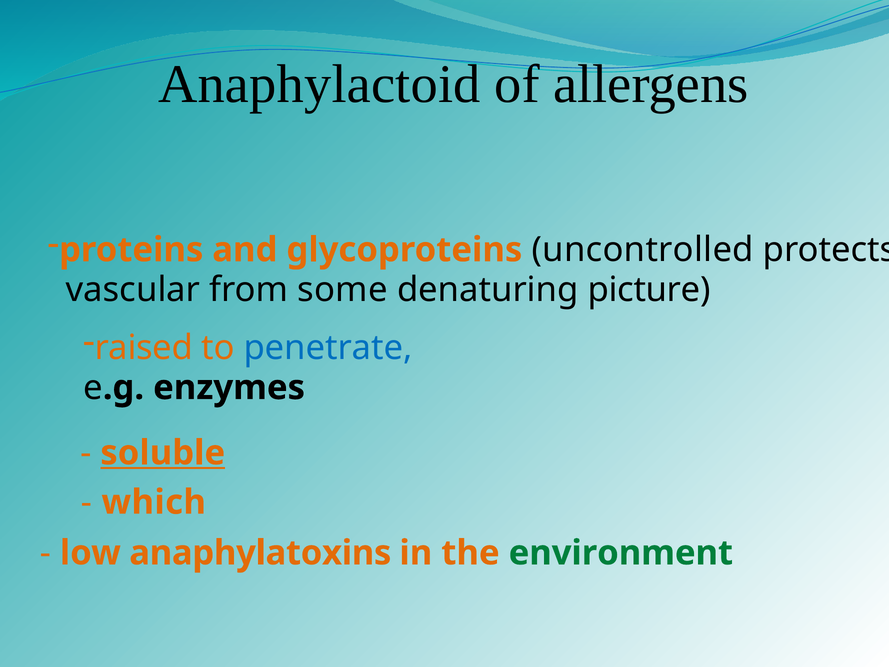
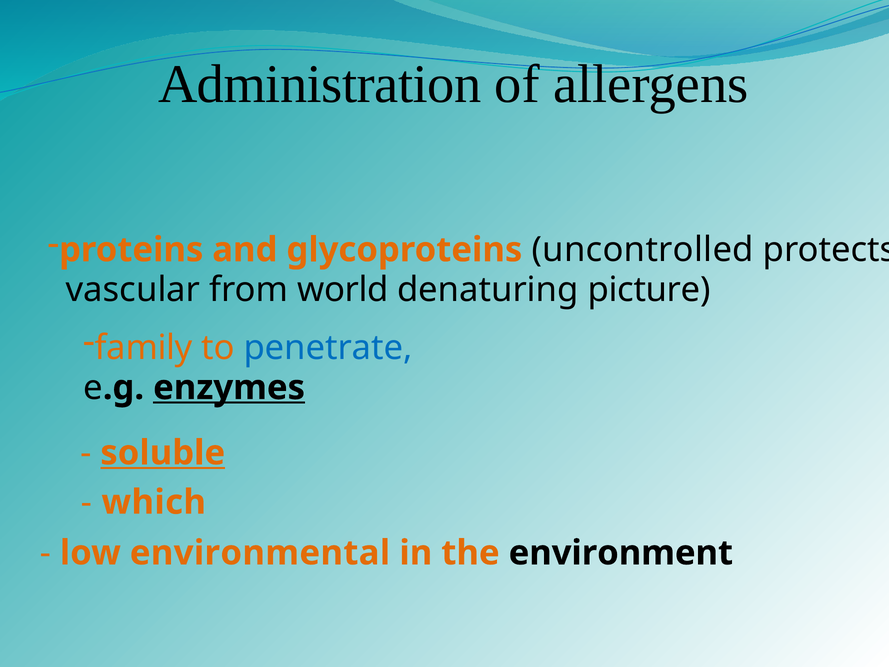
Anaphylactoid: Anaphylactoid -> Administration (320, 84)
some: some -> world (343, 289)
raised: raised -> family (144, 348)
enzymes underline: none -> present (229, 387)
anaphylatoxins: anaphylatoxins -> environmental (260, 553)
environment colour: green -> black (621, 553)
